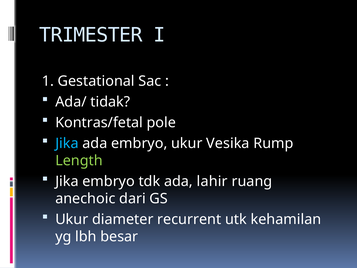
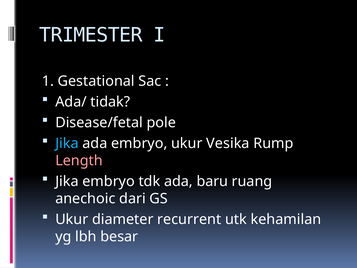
Kontras/fetal: Kontras/fetal -> Disease/fetal (99, 122)
Length colour: light green -> pink (79, 160)
lahir: lahir -> baru (212, 181)
